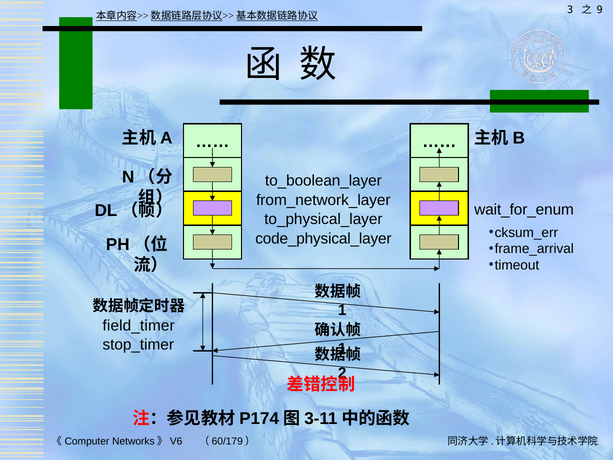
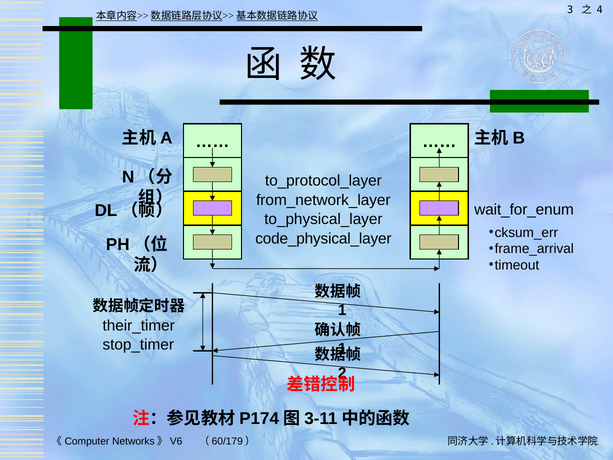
9: 9 -> 4 (600, 10)
to_boolean_layer: to_boolean_layer -> to_protocol_layer (323, 180)
field_timer: field_timer -> their_timer (139, 325)
